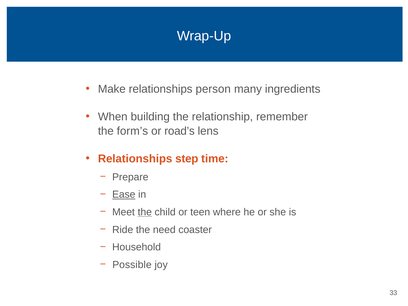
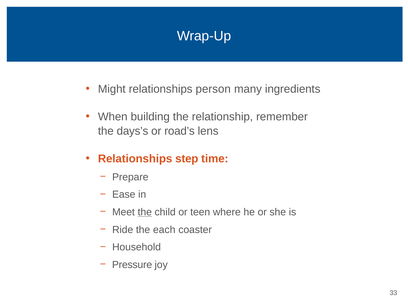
Make: Make -> Might (112, 89)
form’s: form’s -> days’s (133, 131)
Ease underline: present -> none (124, 195)
need: need -> each (164, 230)
Possible: Possible -> Pressure (132, 265)
